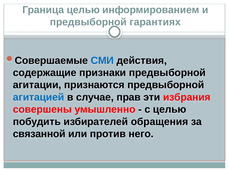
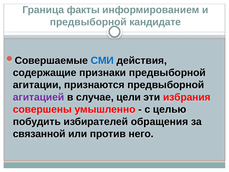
Граница целью: целью -> факты (83, 10)
гарантиях: гарантиях -> кандидате (155, 22)
агитацией colour: blue -> purple (39, 97)
прав: прав -> цели (129, 97)
